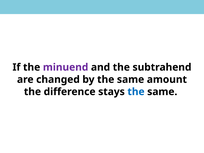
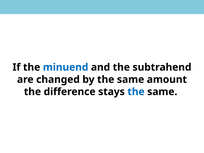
minuend colour: purple -> blue (66, 67)
